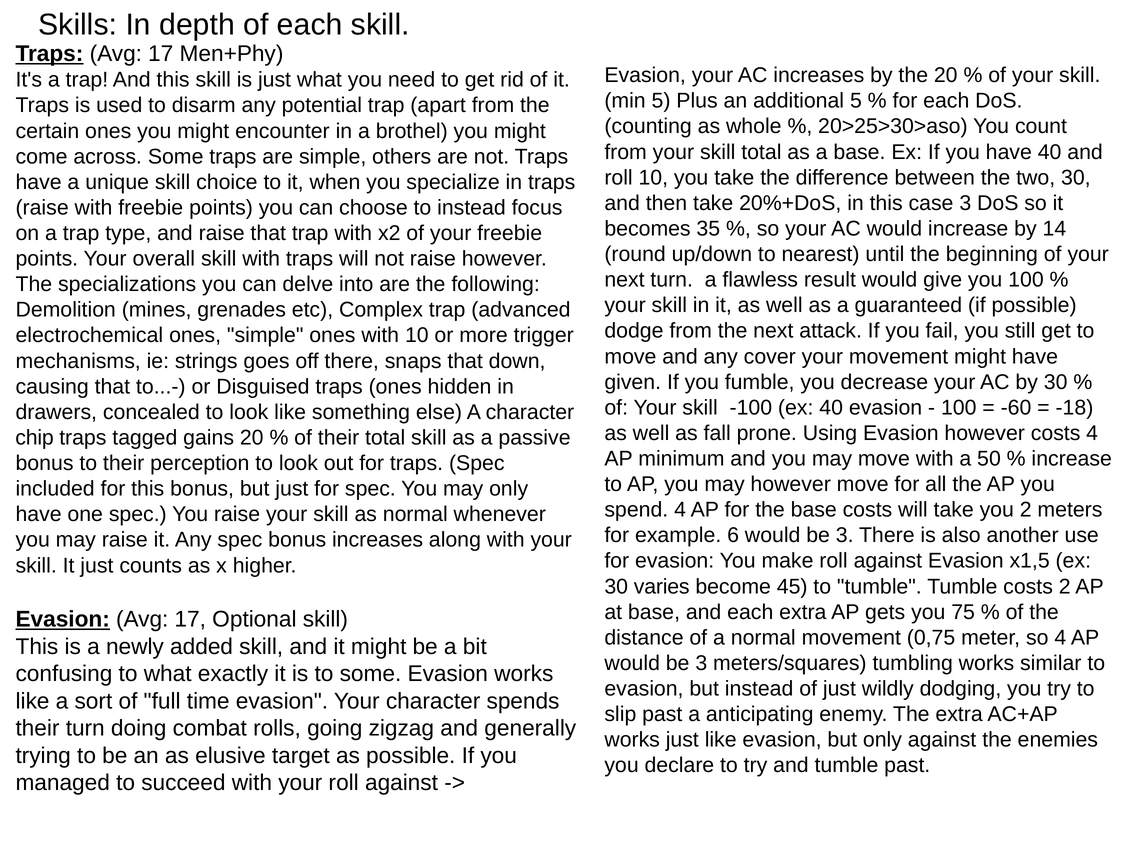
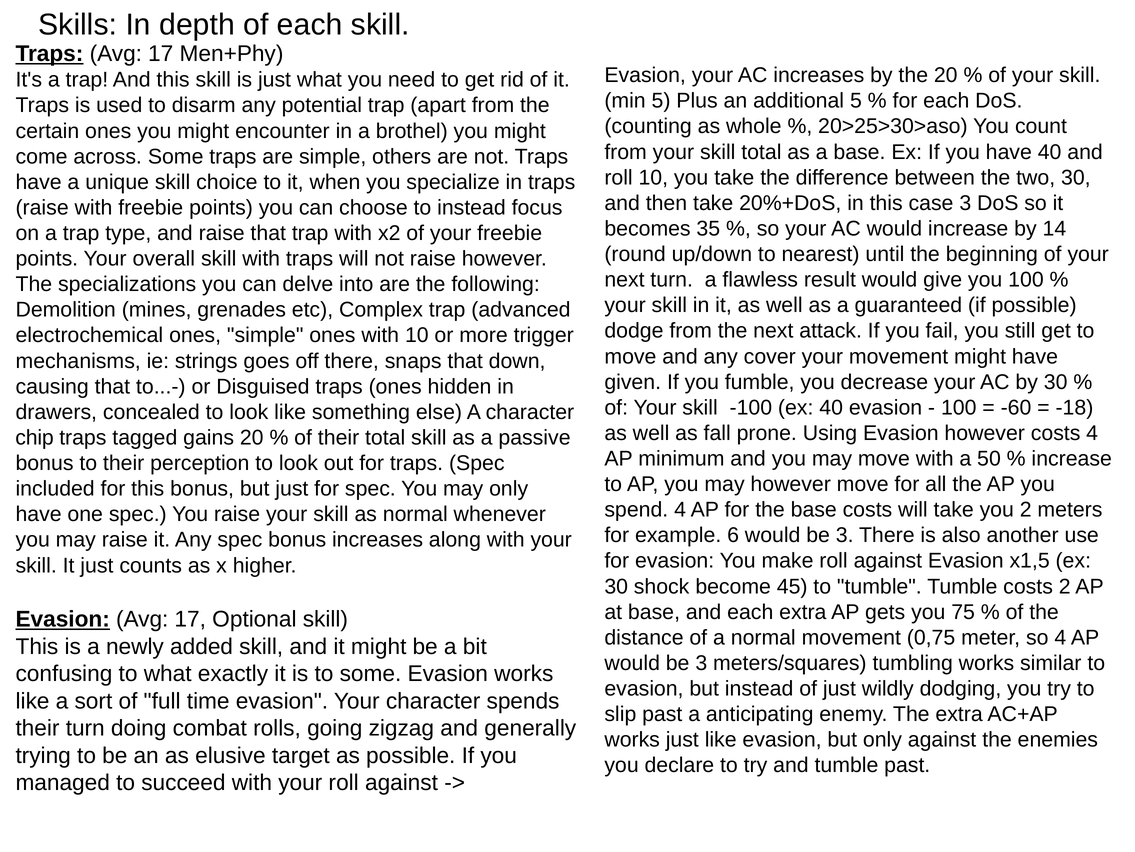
varies: varies -> shock (662, 586)
